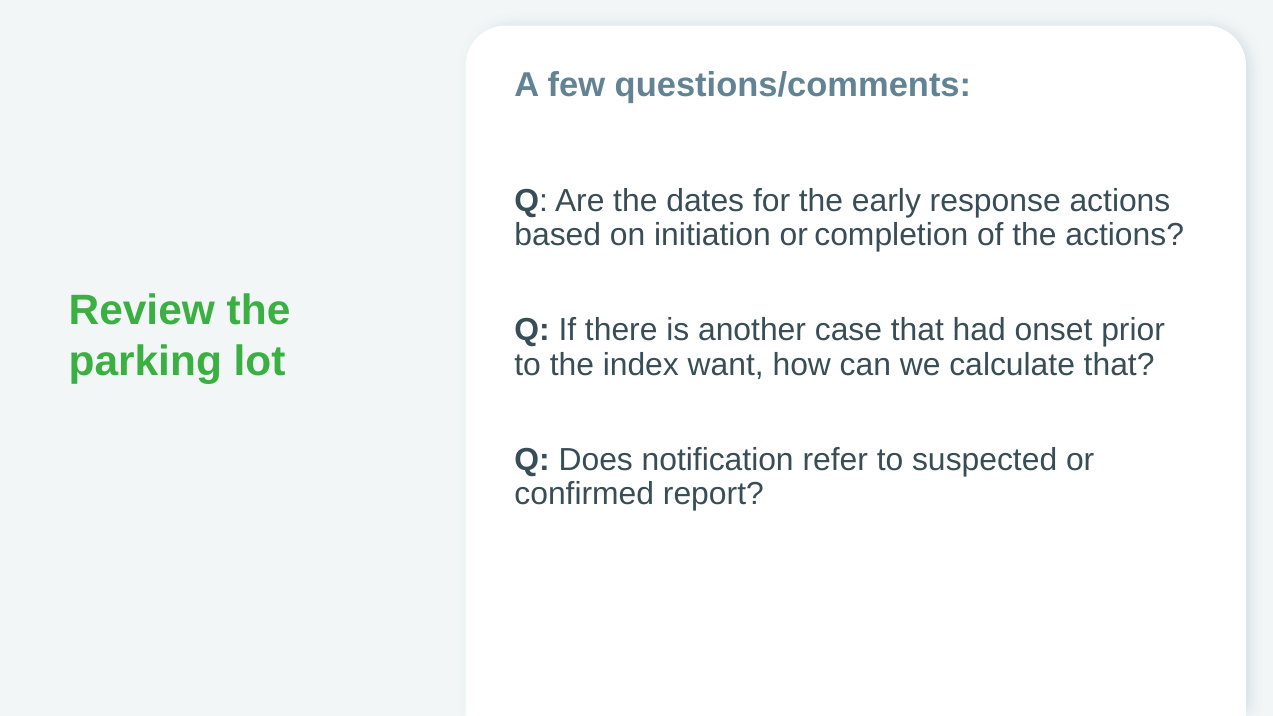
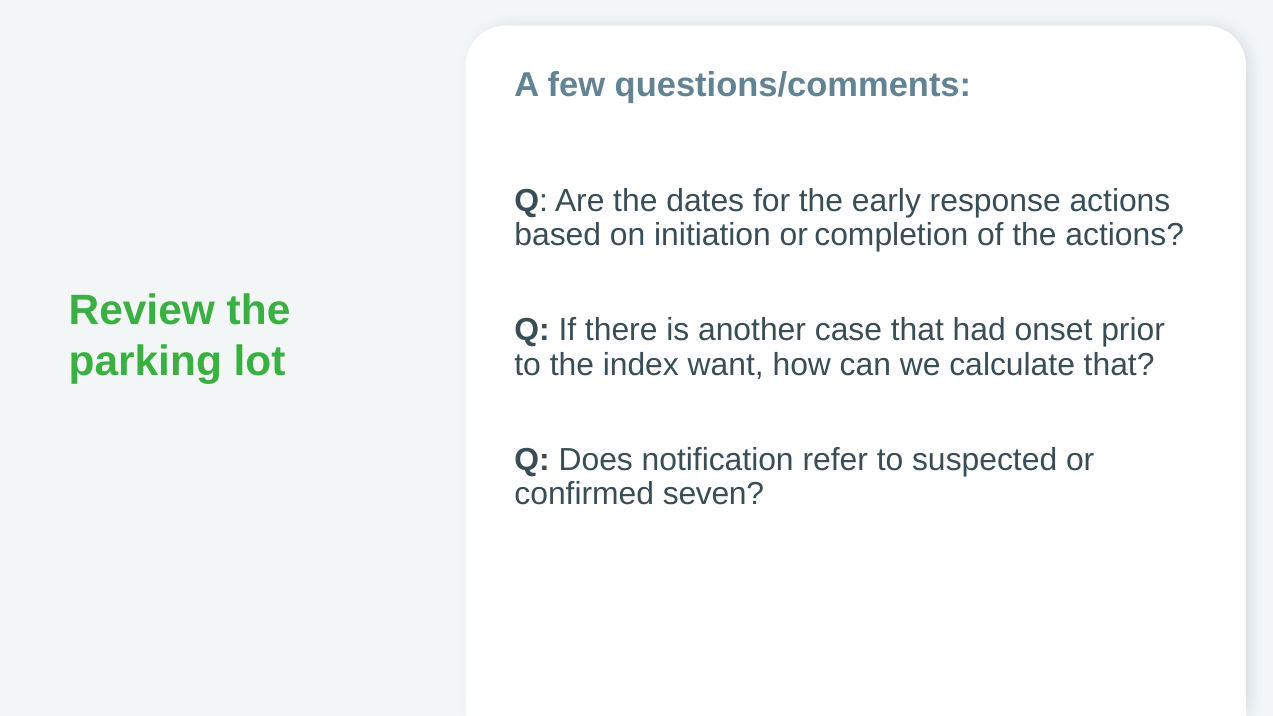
report: report -> seven (713, 494)
